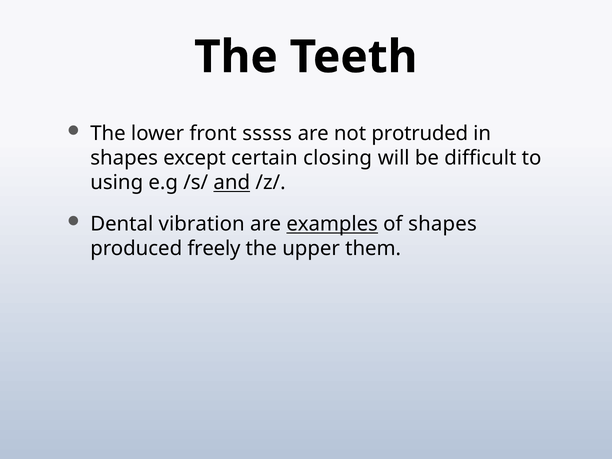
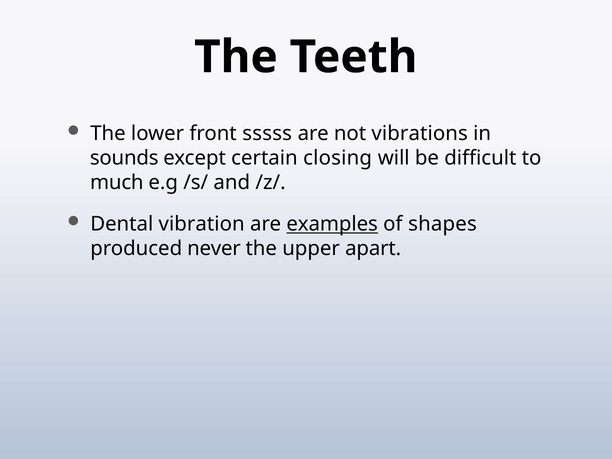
protruded: protruded -> vibrations (420, 134)
shapes: shapes -> sounds (124, 158)
using: using -> much (117, 183)
and underline: present -> none (232, 183)
freely: freely -> never (214, 249)
them: them -> apart (373, 249)
